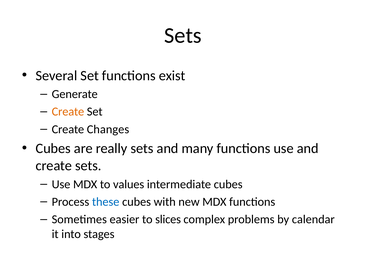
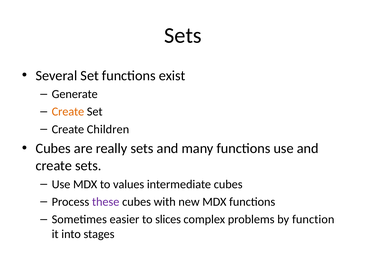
Changes: Changes -> Children (108, 129)
these colour: blue -> purple (106, 201)
calendar: calendar -> function (313, 219)
